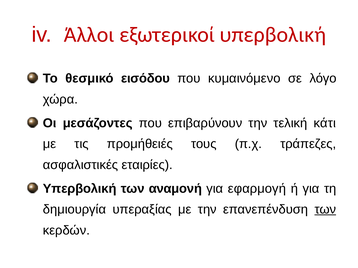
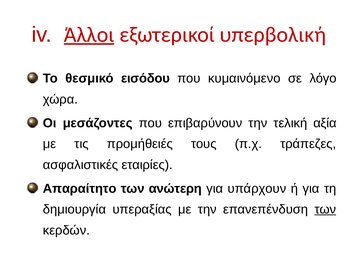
Άλλοι underline: none -> present (89, 35)
κάτι: κάτι -> αξία (325, 123)
Υπερβολική: Υπερβολική -> Απαραίτητο (80, 189)
αναμονή: αναμονή -> ανώτερη (175, 189)
εφαρμογή: εφαρμογή -> υπάρχουν (257, 189)
